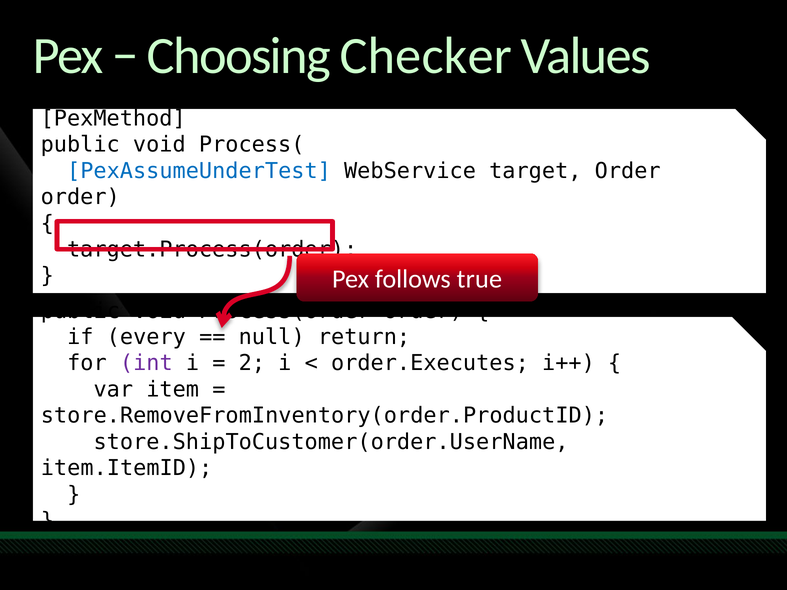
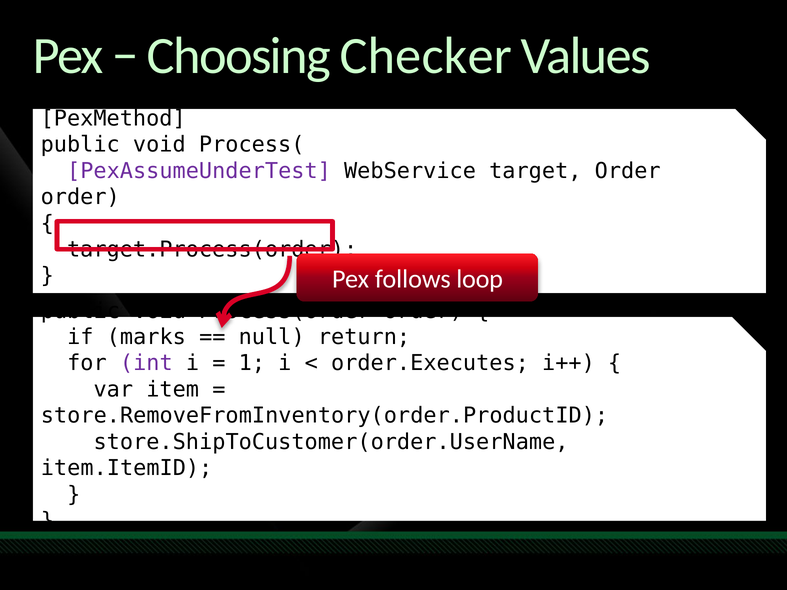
PexAssumeUnderTest colour: blue -> purple (199, 171)
true: true -> loop (480, 279)
every: every -> marks (146, 337)
2: 2 -> 1 (252, 363)
